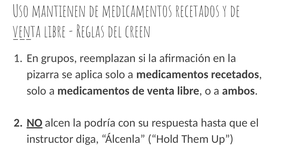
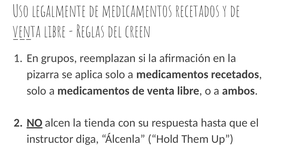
mantienen: mantienen -> legalmente (59, 11)
podría: podría -> tienda (100, 123)
